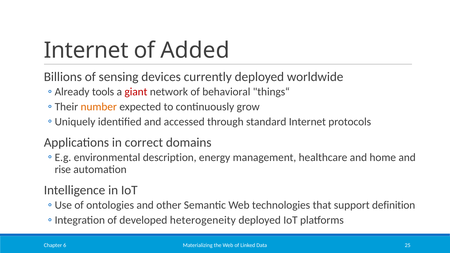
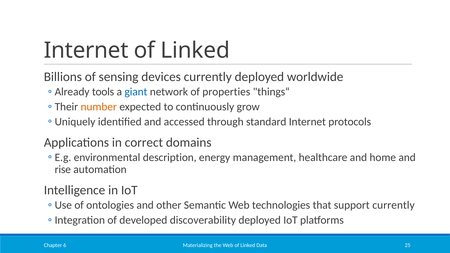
Internet of Added: Added -> Linked (195, 50)
giant colour: red -> blue (136, 92)
behavioral: behavioral -> properties (226, 92)
support definition: definition -> currently (394, 205)
heterogeneity: heterogeneity -> discoverability (203, 220)
